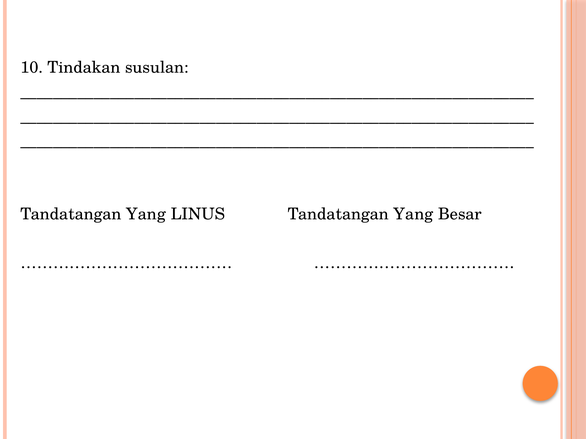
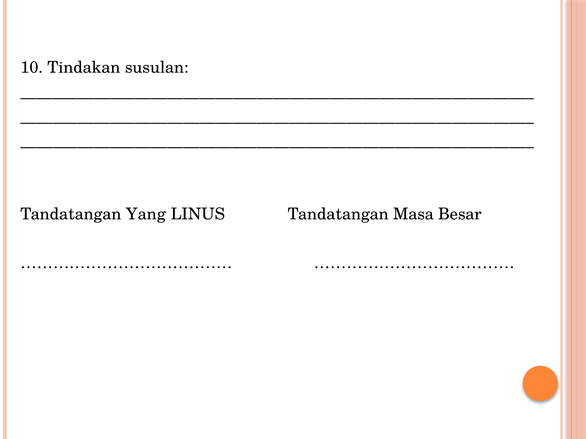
LINUS Tandatangan Yang: Yang -> Masa (414, 214)
